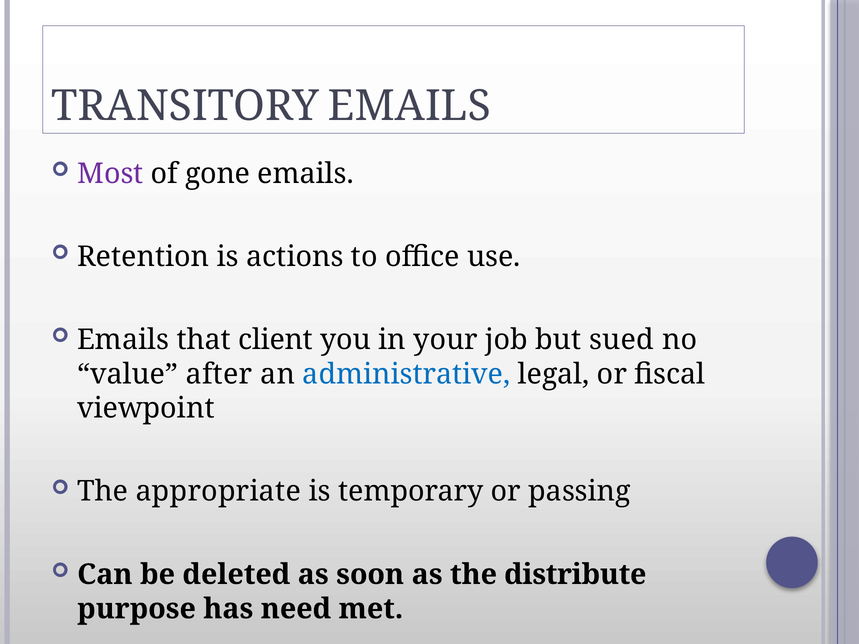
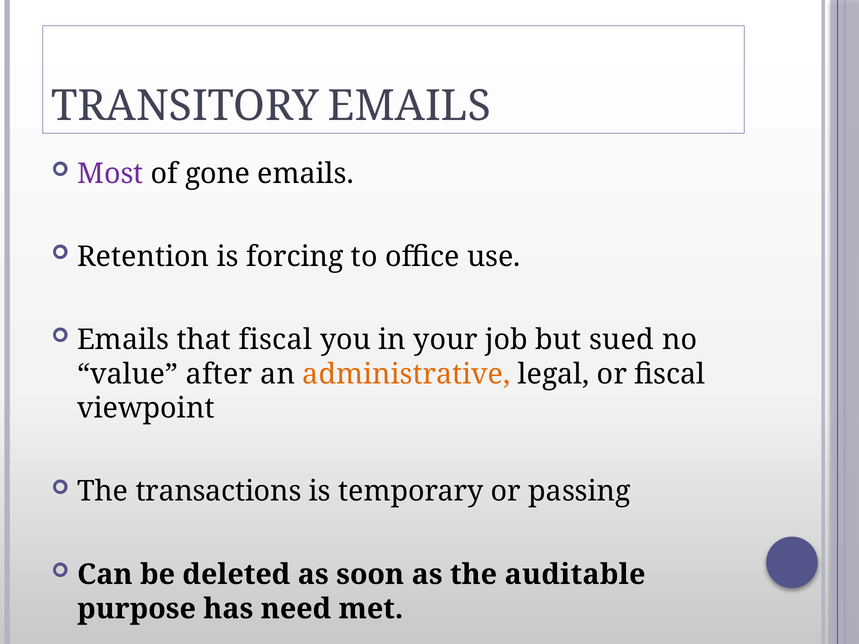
actions: actions -> forcing (295, 257)
that client: client -> fiscal (275, 340)
administrative colour: blue -> orange (406, 374)
appropriate: appropriate -> transactions (219, 492)
distribute: distribute -> auditable (575, 575)
